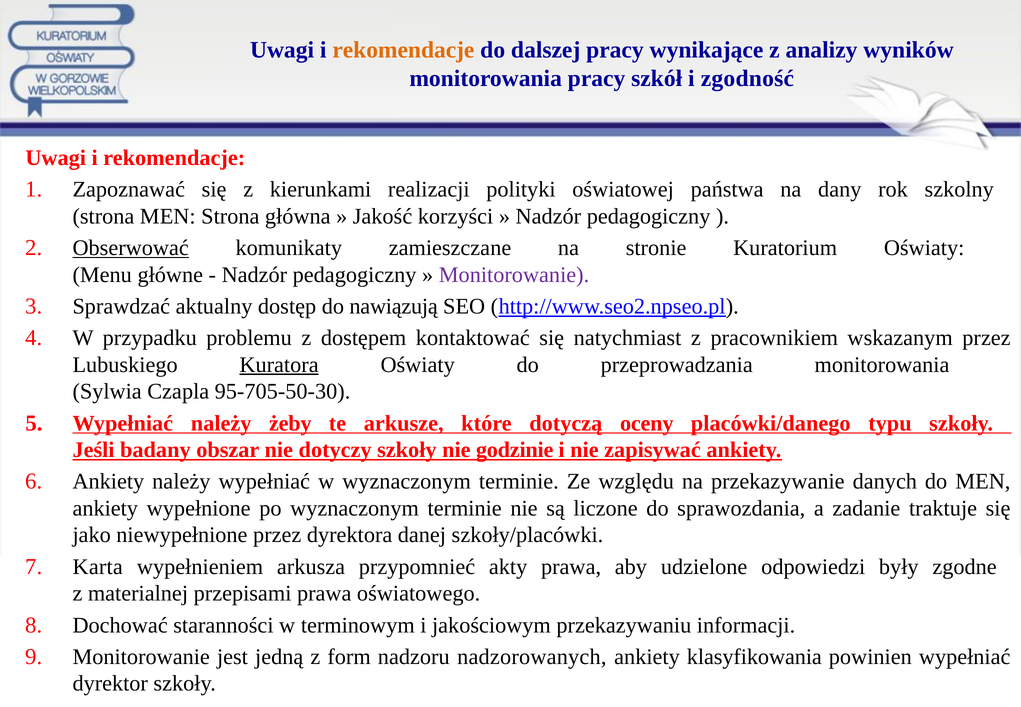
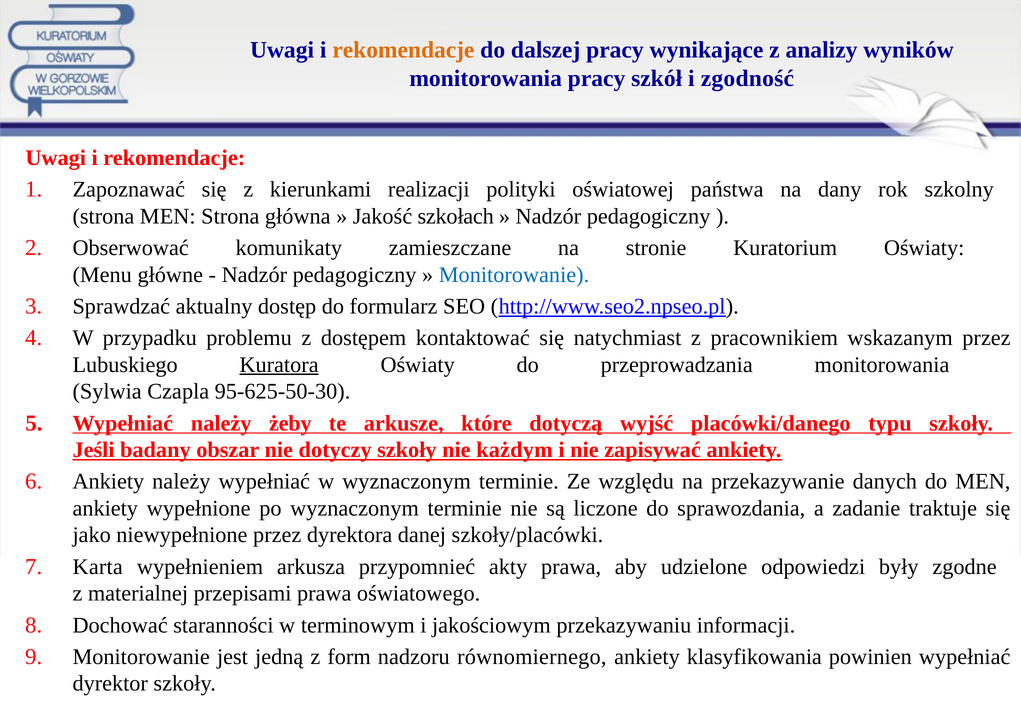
korzyści: korzyści -> szkołach (456, 216)
Obserwować underline: present -> none (131, 248)
Monitorowanie colour: purple -> blue (514, 275)
nawiązują: nawiązują -> formularz (394, 306)
95-705-50-30: 95-705-50-30 -> 95-625-50-30 (283, 391)
oceny: oceny -> wyjść (647, 423)
godzinie: godzinie -> każdym (514, 450)
nadzorowanych: nadzorowanych -> równomiernego (532, 657)
